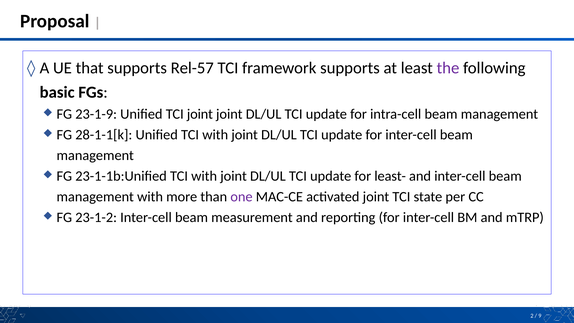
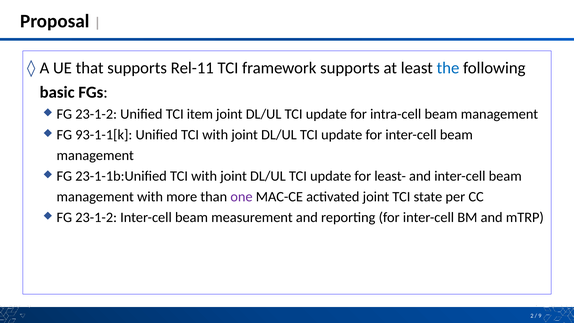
Rel-57: Rel-57 -> Rel-11 (192, 68)
the colour: purple -> blue (448, 68)
23-1-9: 23-1-9 -> 23-1-2 (96, 114)
TCI joint: joint -> item (200, 114)
28-1-1[k: 28-1-1[k -> 93-1-1[k (104, 135)
